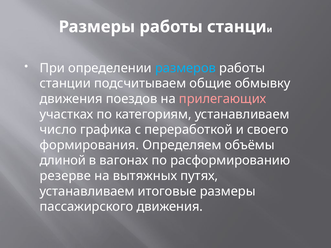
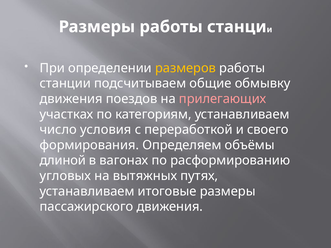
размеров colour: light blue -> yellow (186, 68)
графика: графика -> условия (106, 130)
резерве: резерве -> угловых (65, 176)
